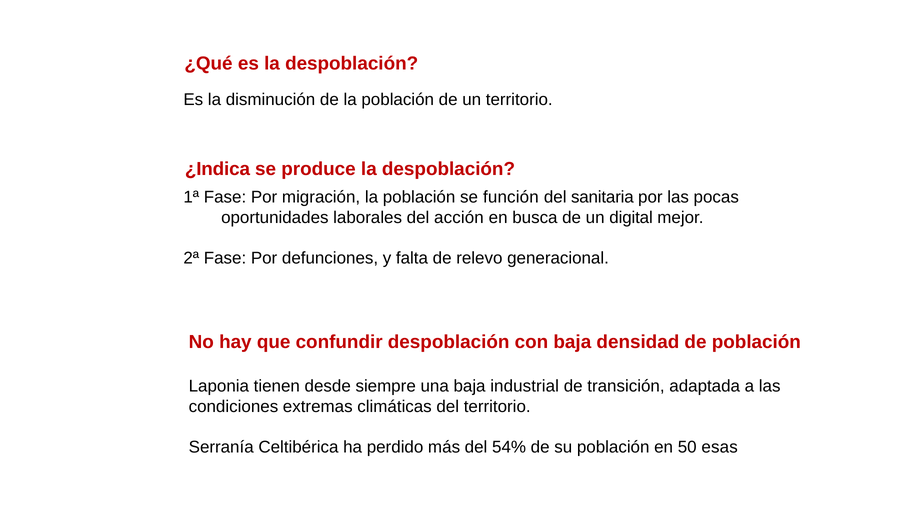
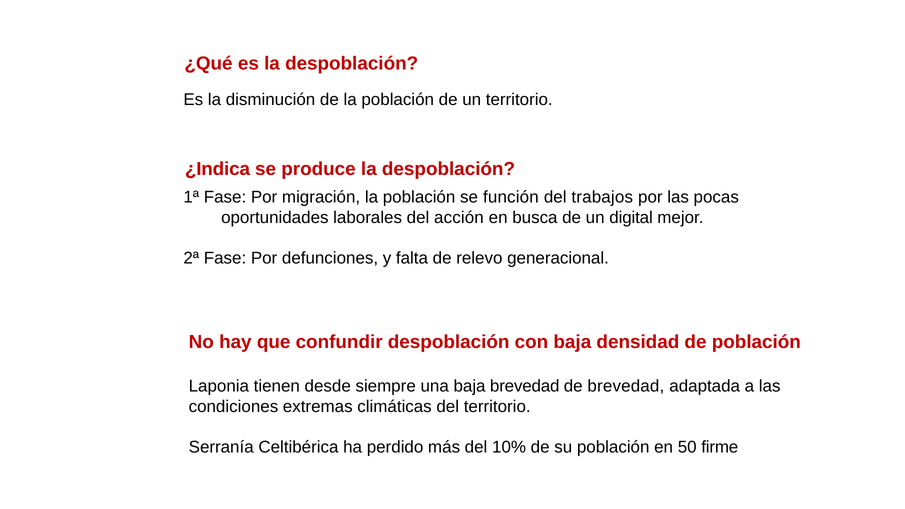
sanitaria: sanitaria -> trabajos (602, 197)
baja industrial: industrial -> brevedad (525, 386)
de transición: transición -> brevedad (626, 386)
54%: 54% -> 10% (509, 447)
esas: esas -> firme (720, 447)
